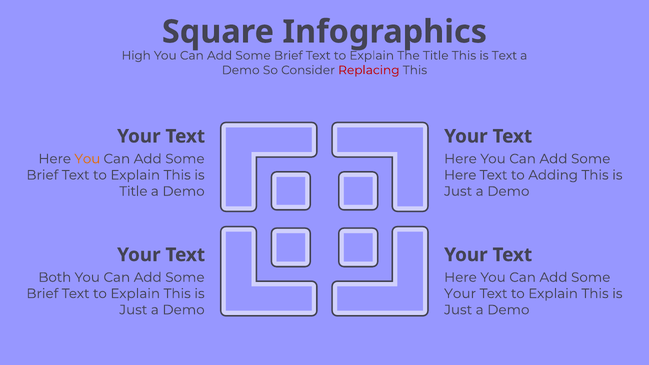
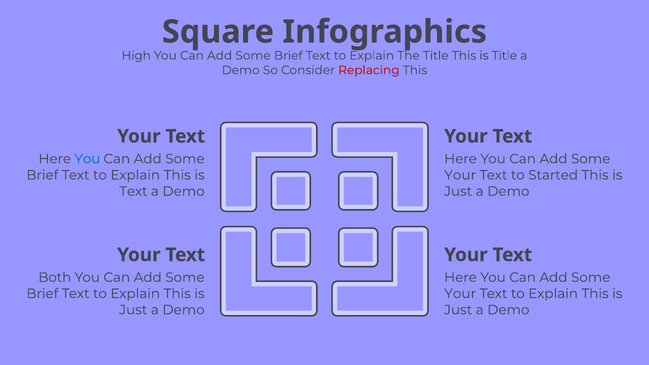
Text: Text -> Title (504, 56)
You colour: orange -> blue (87, 159)
Here: Here -> Your (460, 175)
Adding: Adding -> Started (553, 175)
Title: Title -> Text (133, 191)
